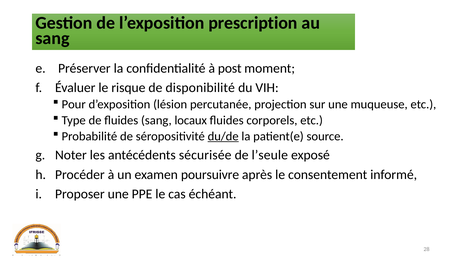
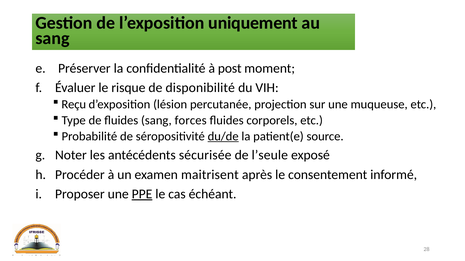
prescription: prescription -> uniquement (253, 23)
Pour: Pour -> Reçu (74, 105)
locaux: locaux -> forces (191, 121)
poursuivre: poursuivre -> maitrisent (210, 175)
PPE underline: none -> present (142, 195)
